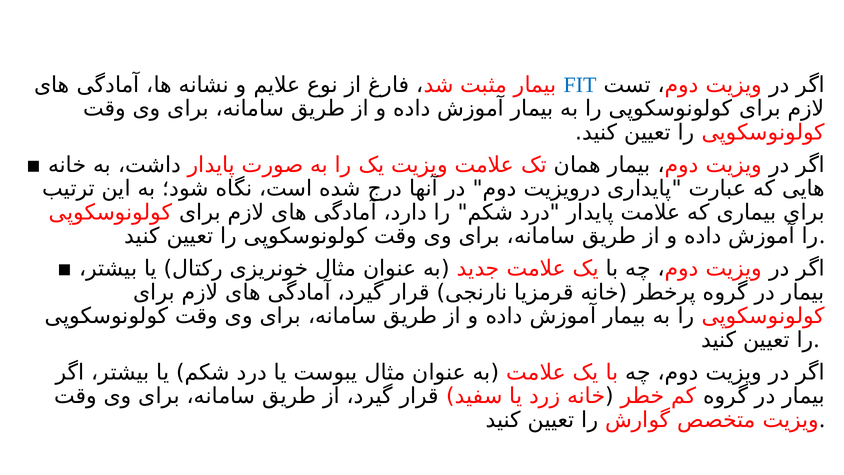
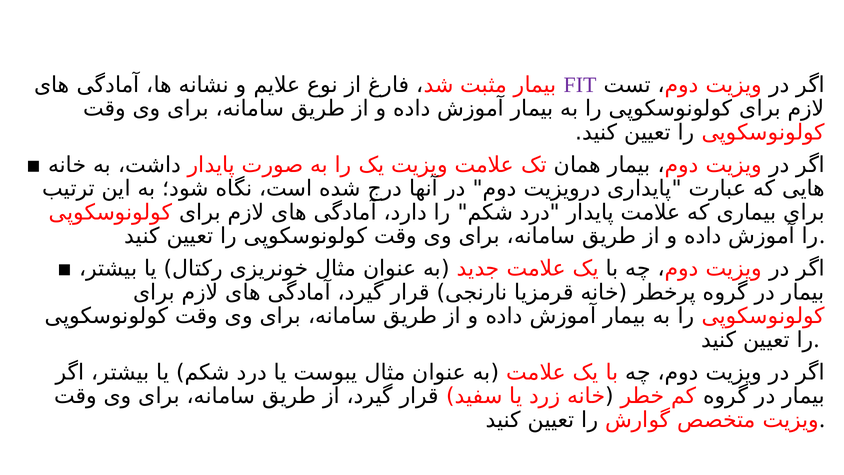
FIT colour: blue -> purple (580, 85)
